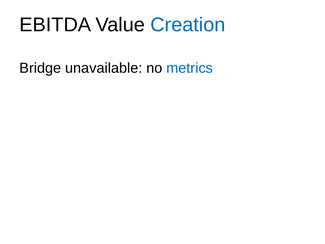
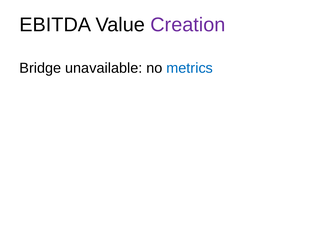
Creation colour: blue -> purple (188, 25)
